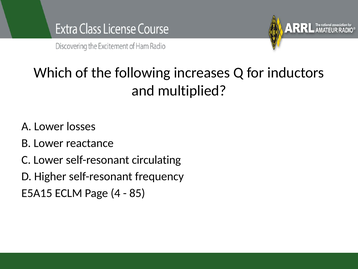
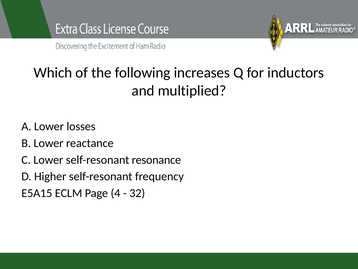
circulating: circulating -> resonance (156, 160)
85: 85 -> 32 (137, 193)
